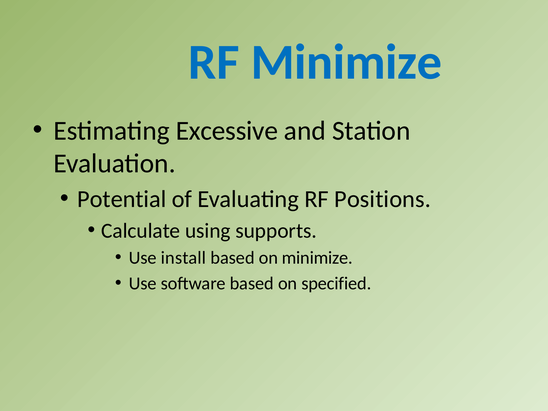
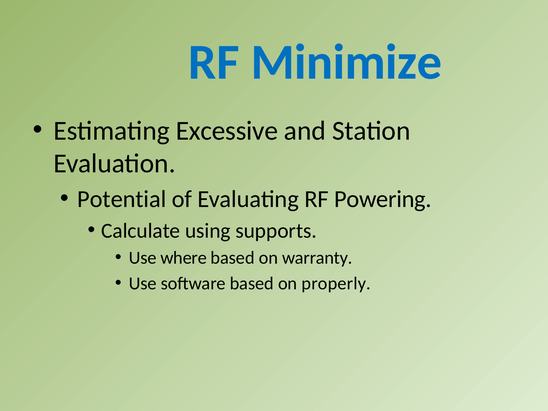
Positions: Positions -> Powering (383, 199)
install: install -> where (184, 258)
on minimize: minimize -> warranty (317, 258)
specified: specified -> properly (336, 283)
